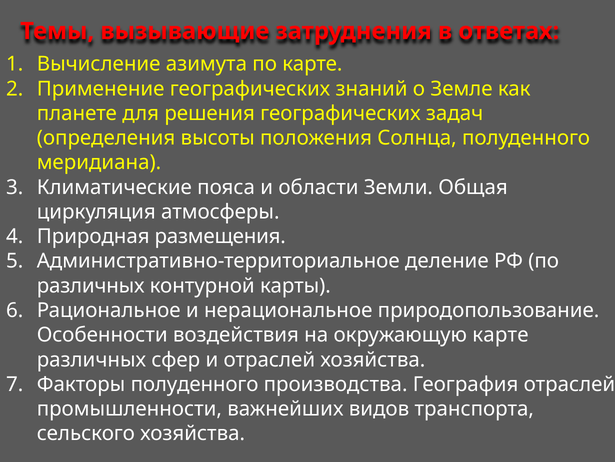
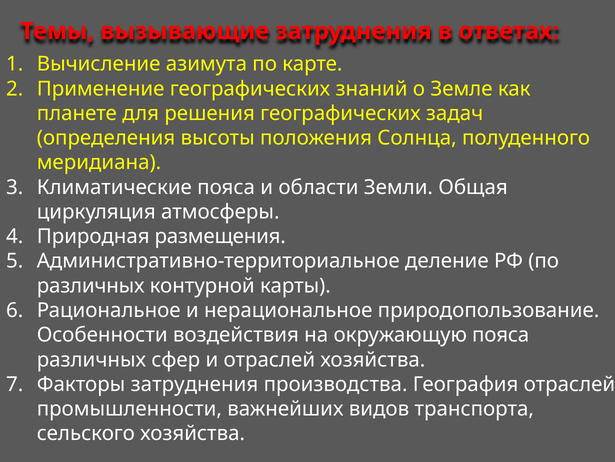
окружающую карте: карте -> пояса (501, 335)
Факторы полуденного: полуденного -> затруднения (194, 384)
